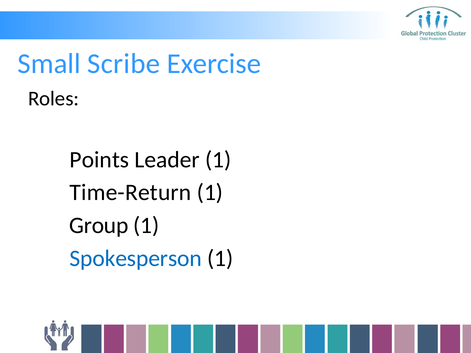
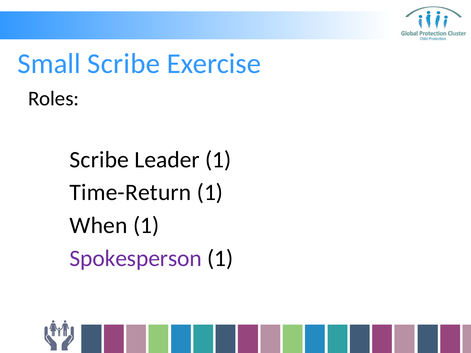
Points: Points -> Scribe (99, 160)
Group: Group -> When (99, 226)
Spokesperson colour: blue -> purple (136, 259)
